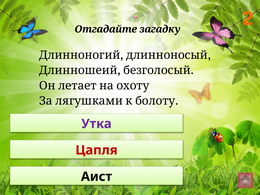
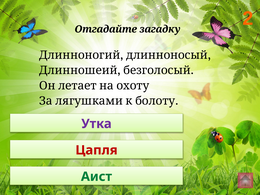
Аист colour: black -> green (96, 177)
